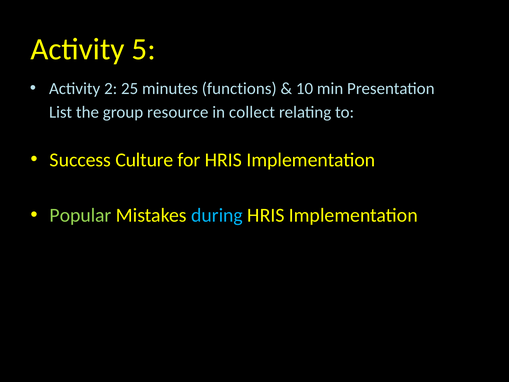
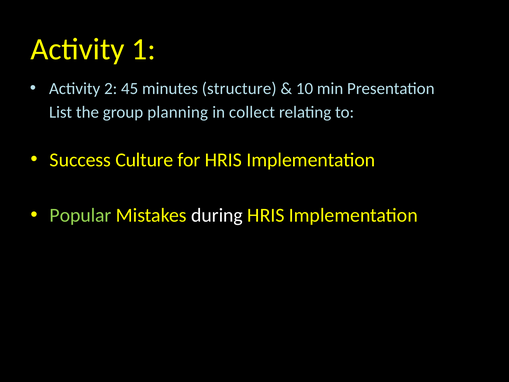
5: 5 -> 1 (144, 49)
25: 25 -> 45 (130, 89)
functions: functions -> structure (239, 89)
resource: resource -> planning (178, 112)
during colour: light blue -> white (217, 215)
